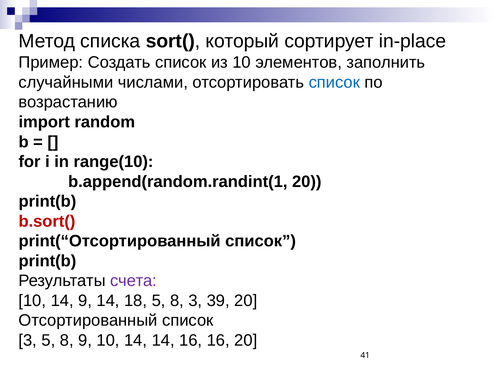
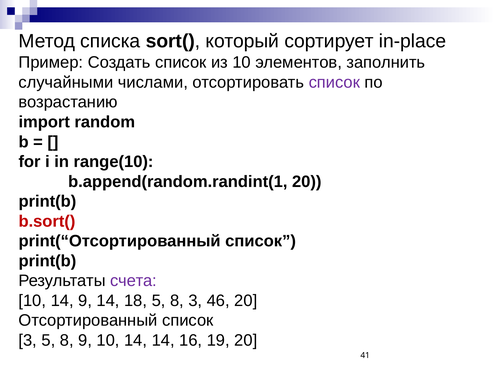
список colour: blue -> purple (334, 82)
39: 39 -> 46 (218, 301)
16 16: 16 -> 19 (218, 340)
